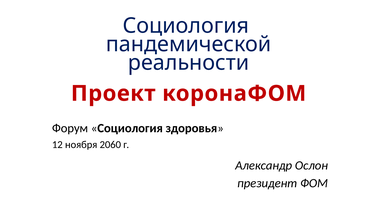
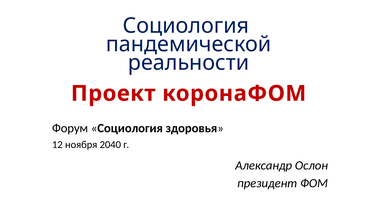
2060: 2060 -> 2040 (110, 144)
